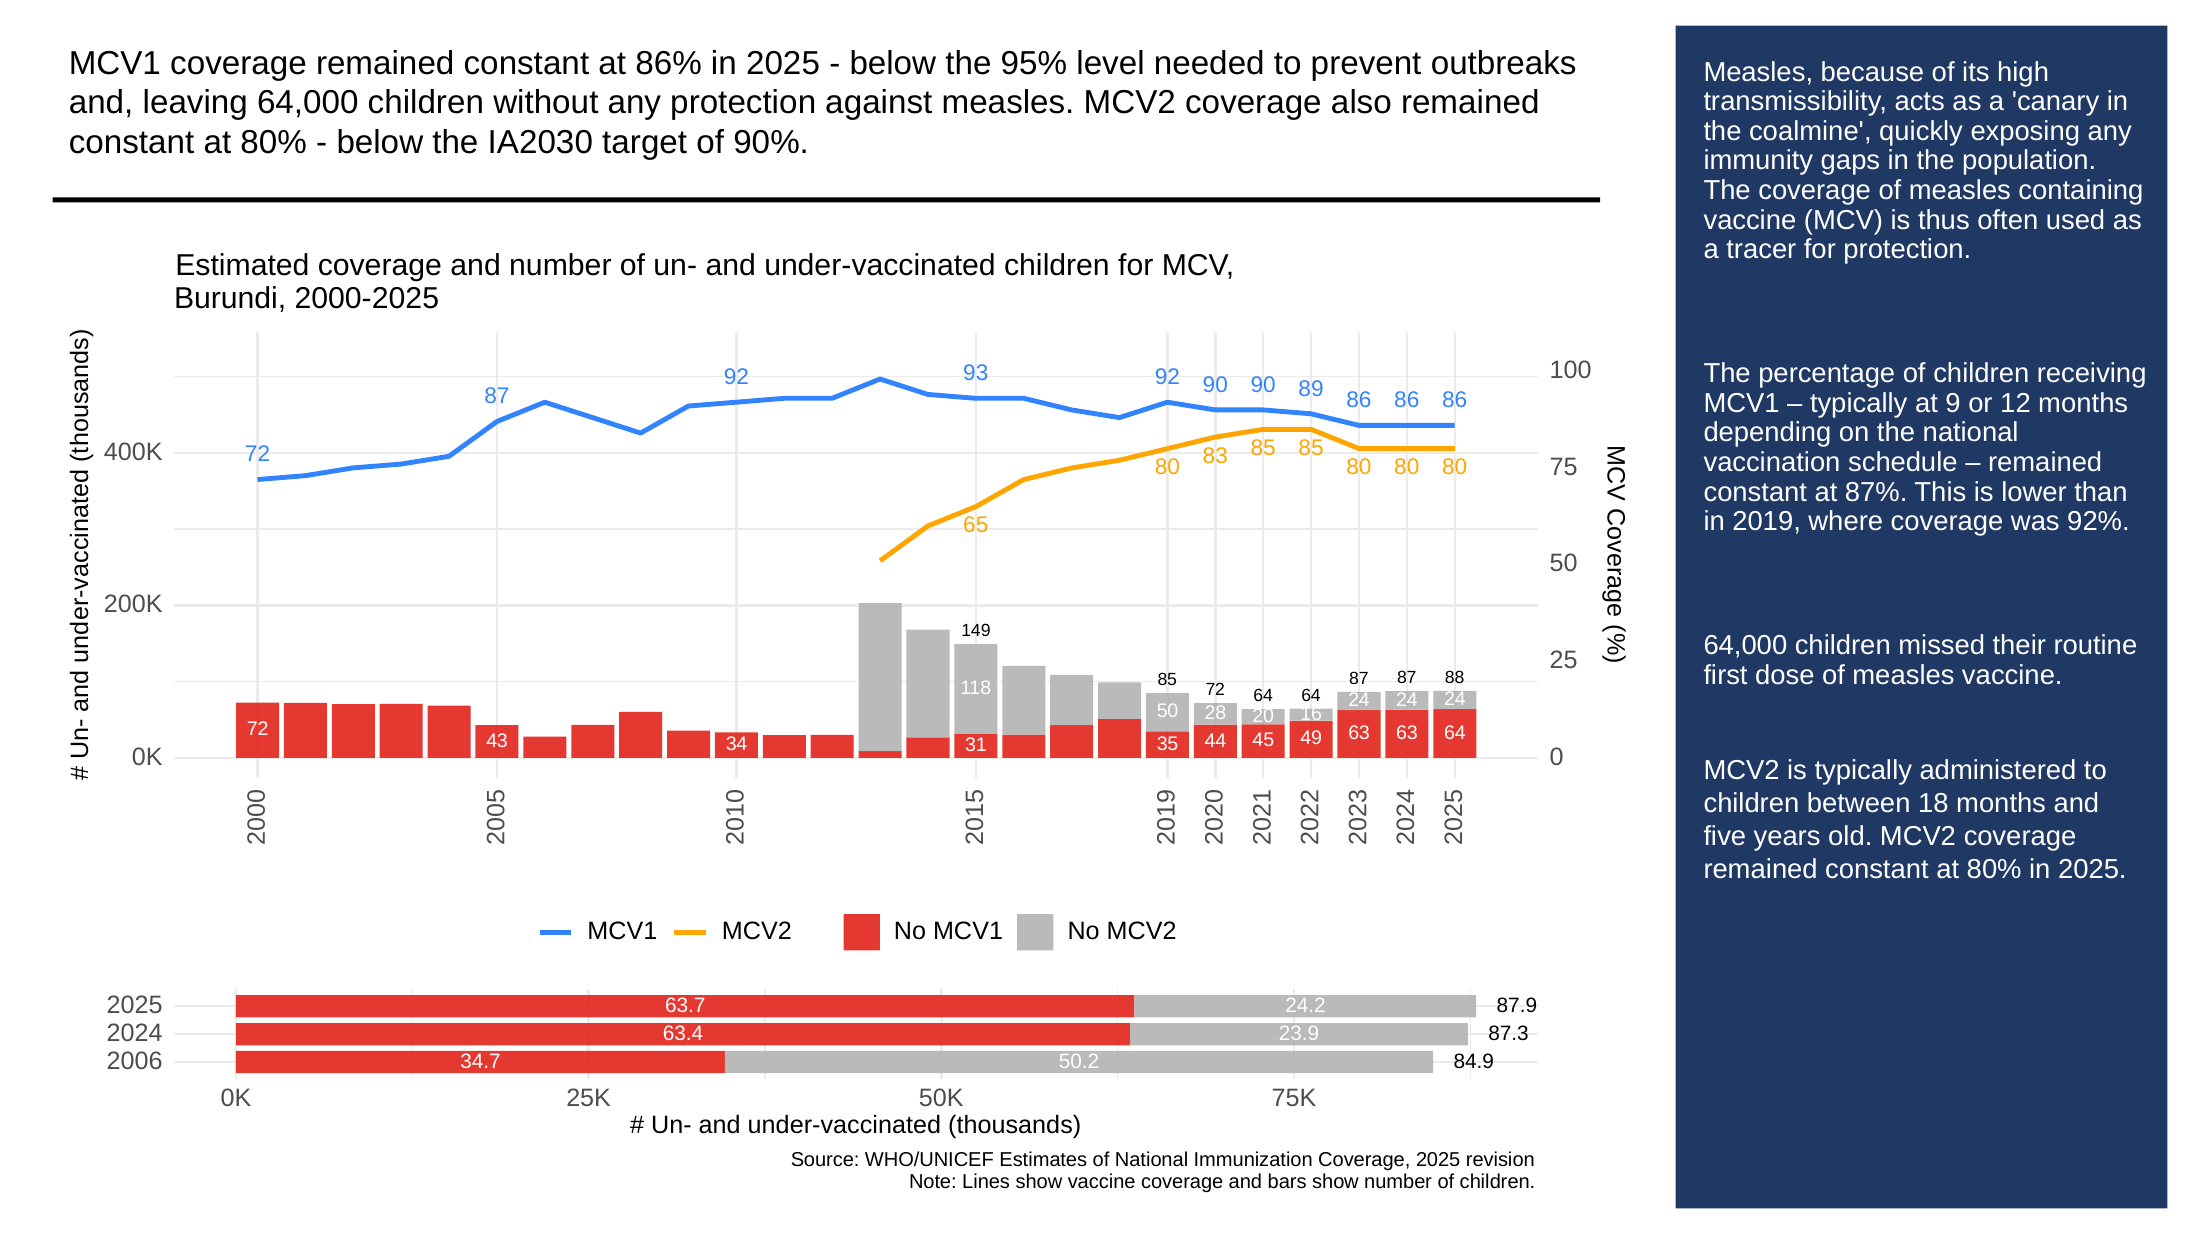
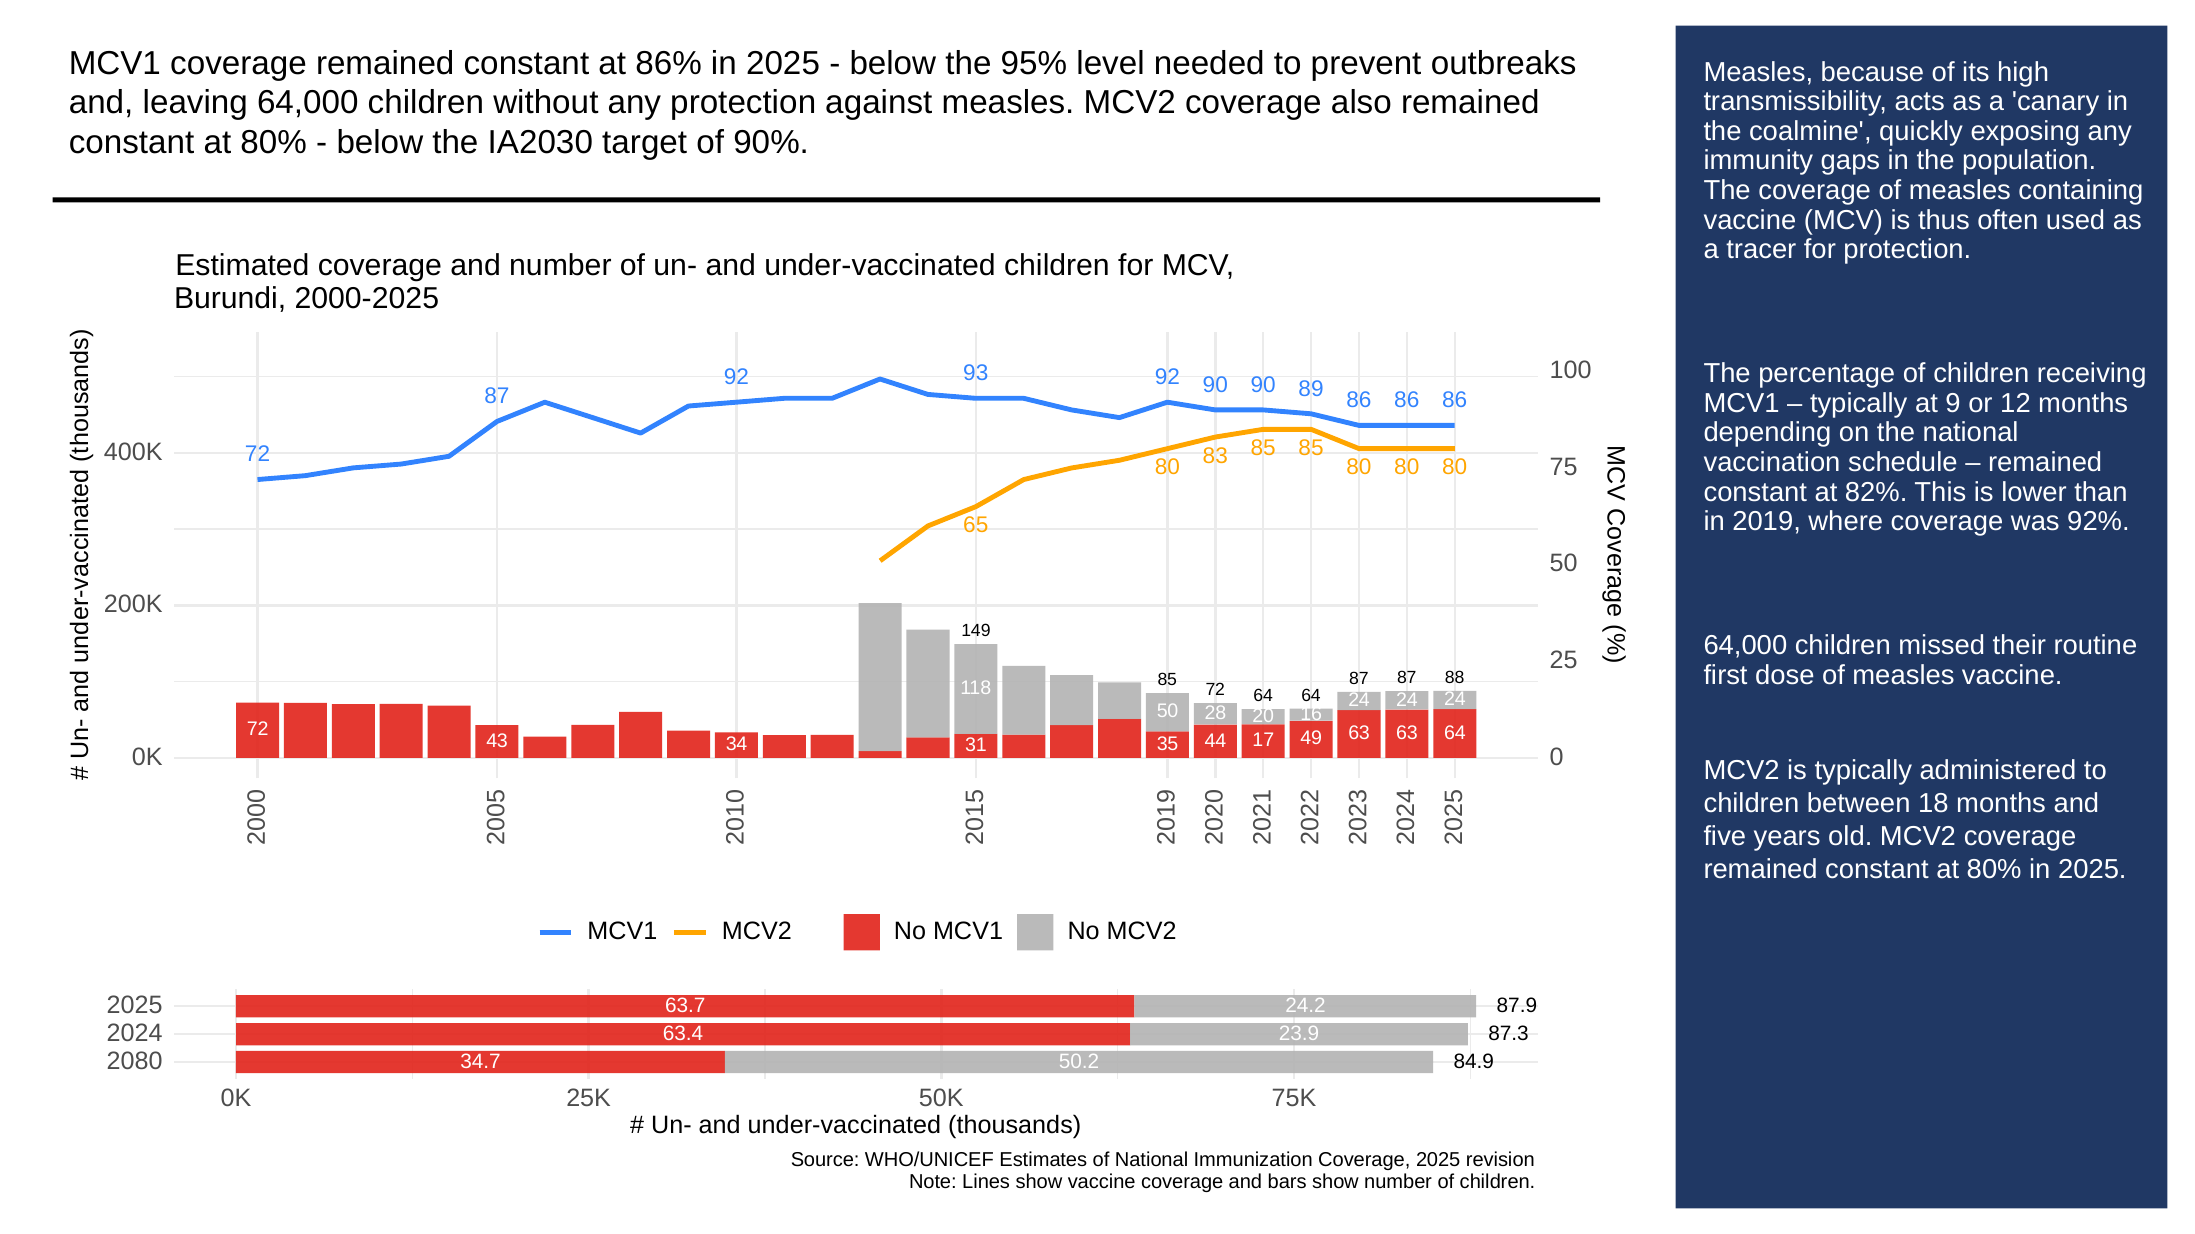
87%: 87% -> 82% (1876, 492)
45: 45 -> 17 (1263, 741)
2006: 2006 -> 2080 (135, 1062)
